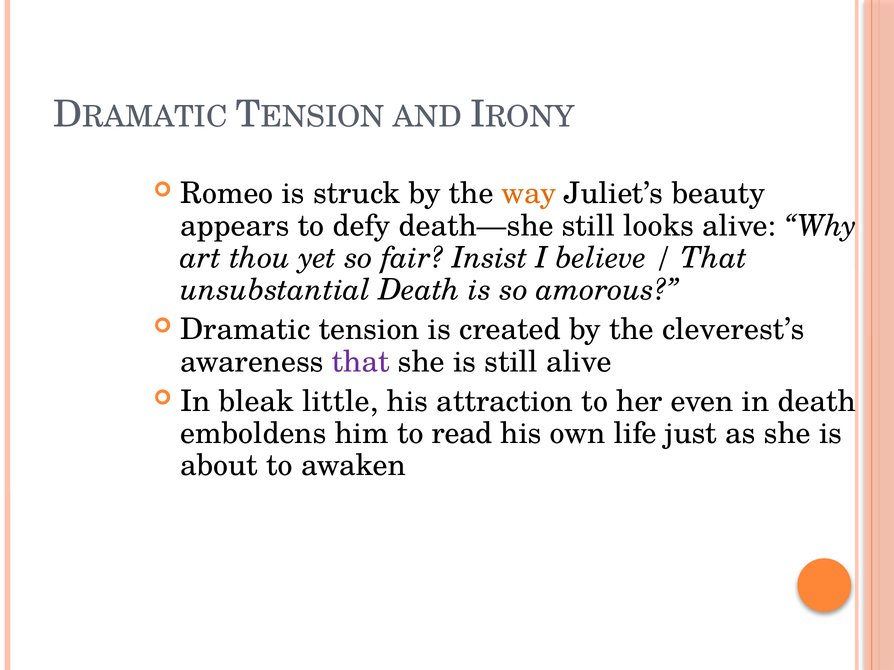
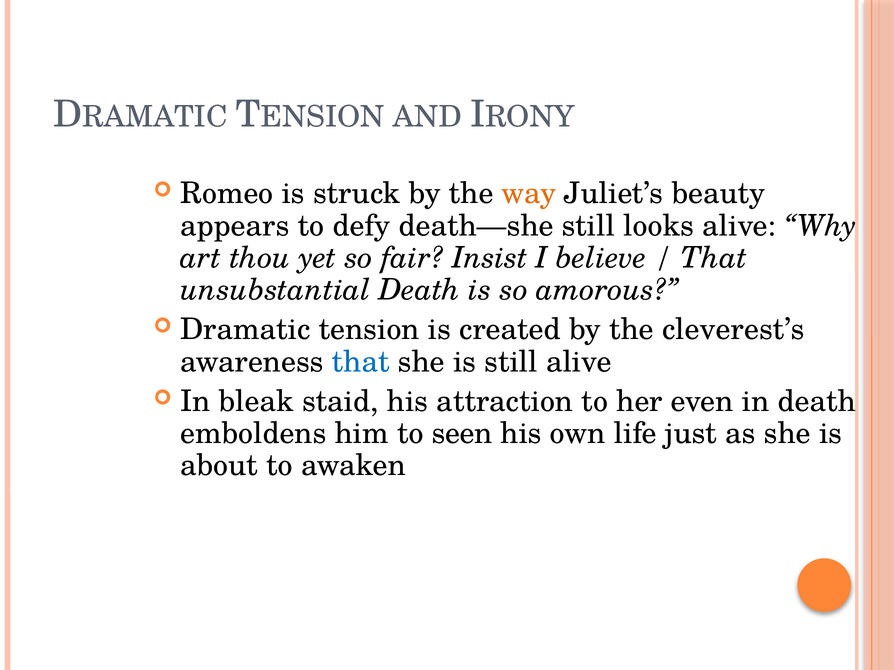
that colour: purple -> blue (361, 362)
little: little -> staid (340, 402)
read: read -> seen (462, 434)
